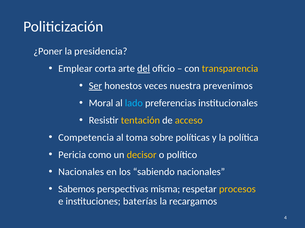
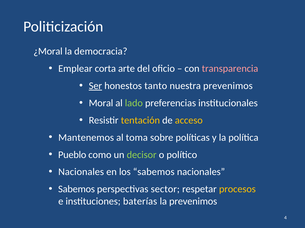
¿Poner: ¿Poner -> ¿Moral (48, 52)
presidencia: presidencia -> democracia (101, 52)
del underline: present -> none (144, 69)
transparencia colour: yellow -> pink (230, 69)
veces: veces -> tanto (156, 86)
lado colour: light blue -> light green (134, 103)
Competencia: Competencia -> Mantenemos (86, 138)
Pericia: Pericia -> Pueblo (72, 155)
decisor colour: yellow -> light green (142, 155)
los sabiendo: sabiendo -> sabemos (154, 172)
misma: misma -> sector (165, 190)
la recargamos: recargamos -> prevenimos (193, 202)
